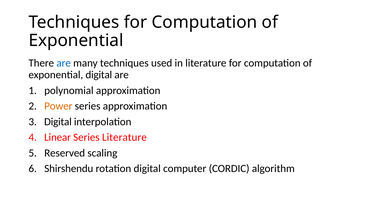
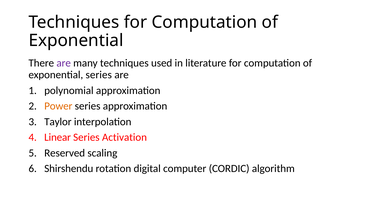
are colour: blue -> purple (64, 63)
exponential digital: digital -> series (99, 75)
Digital: Digital -> Taylor (58, 122)
Series Literature: Literature -> Activation (124, 138)
